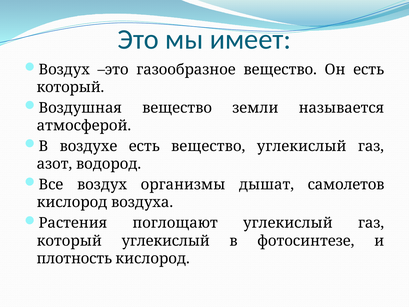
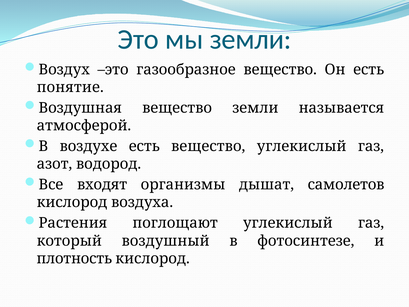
мы имеет: имеет -> земли (251, 39)
который: который -> понятие (70, 87)
Все воздух: воздух -> входят (102, 185)
который углекислый: углекислый -> воздушный (166, 241)
